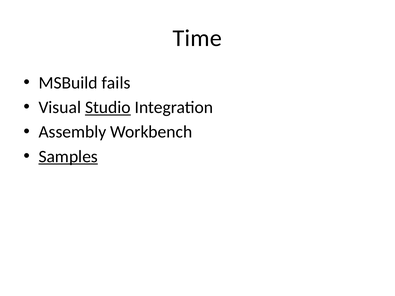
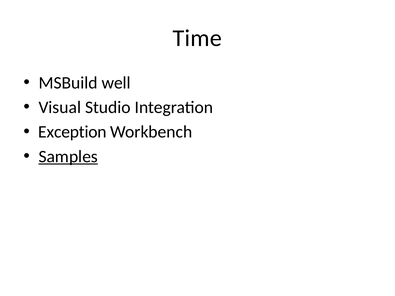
fails: fails -> well (116, 83)
Studio underline: present -> none (108, 107)
Assembly: Assembly -> Exception (72, 132)
